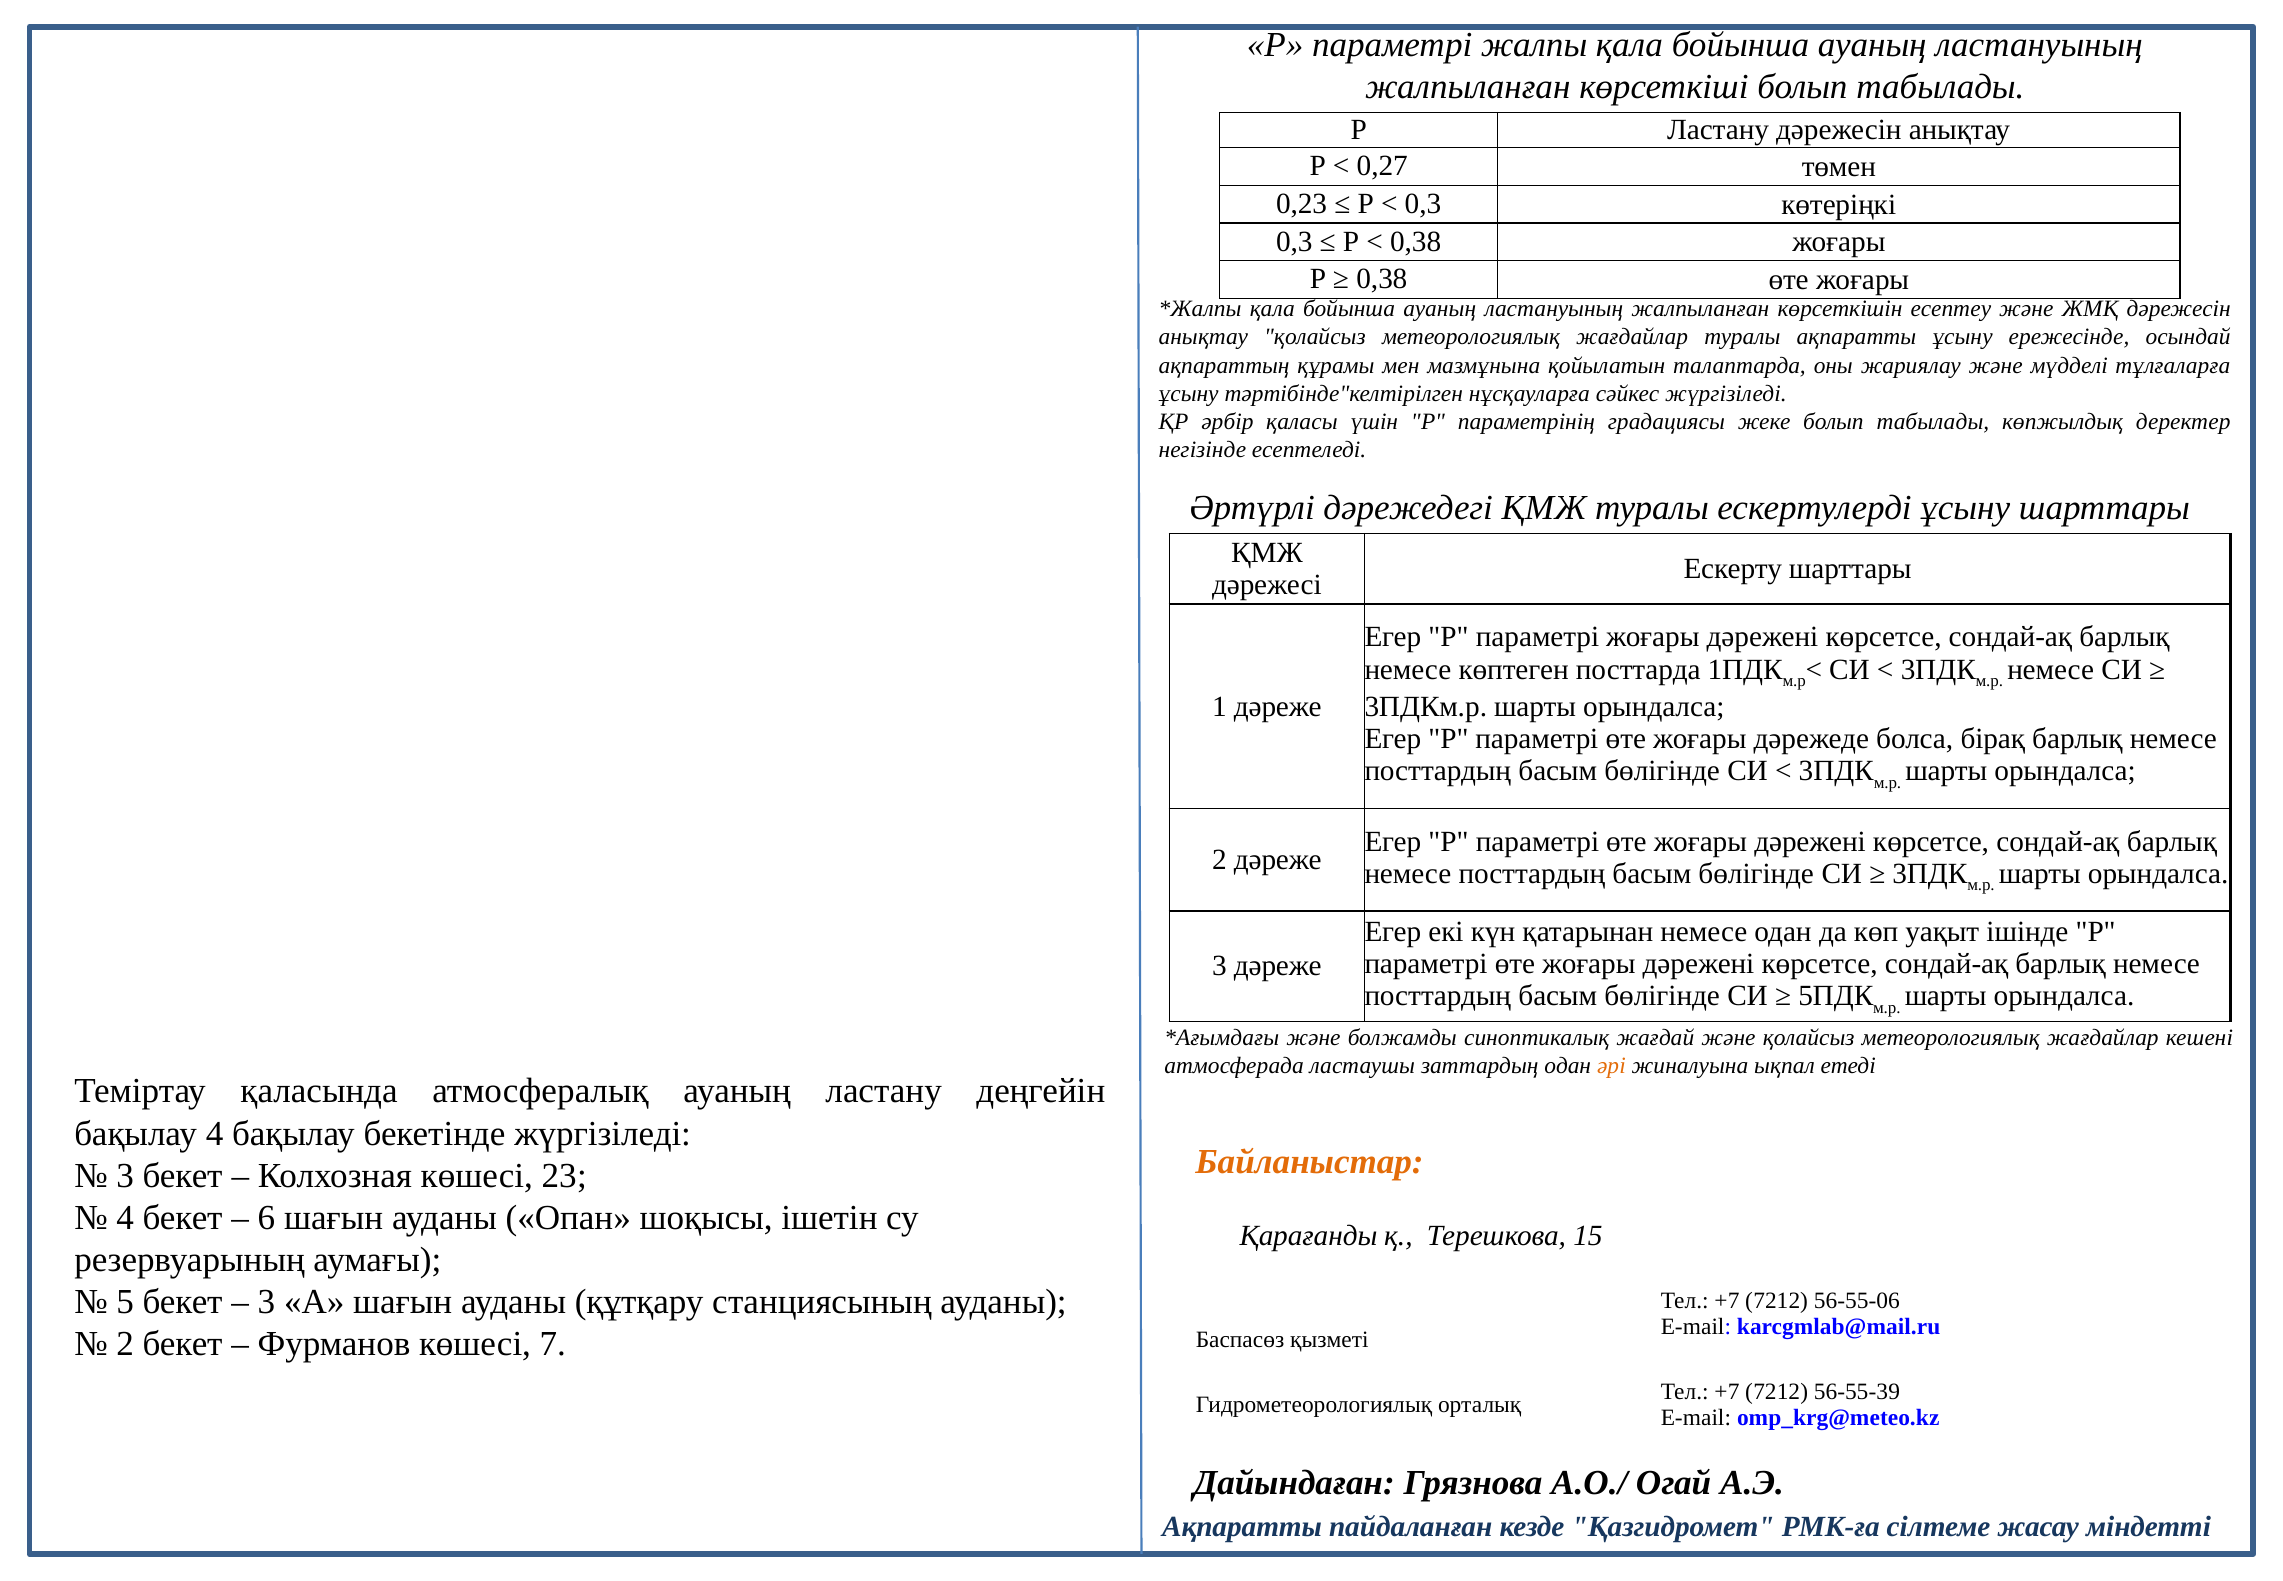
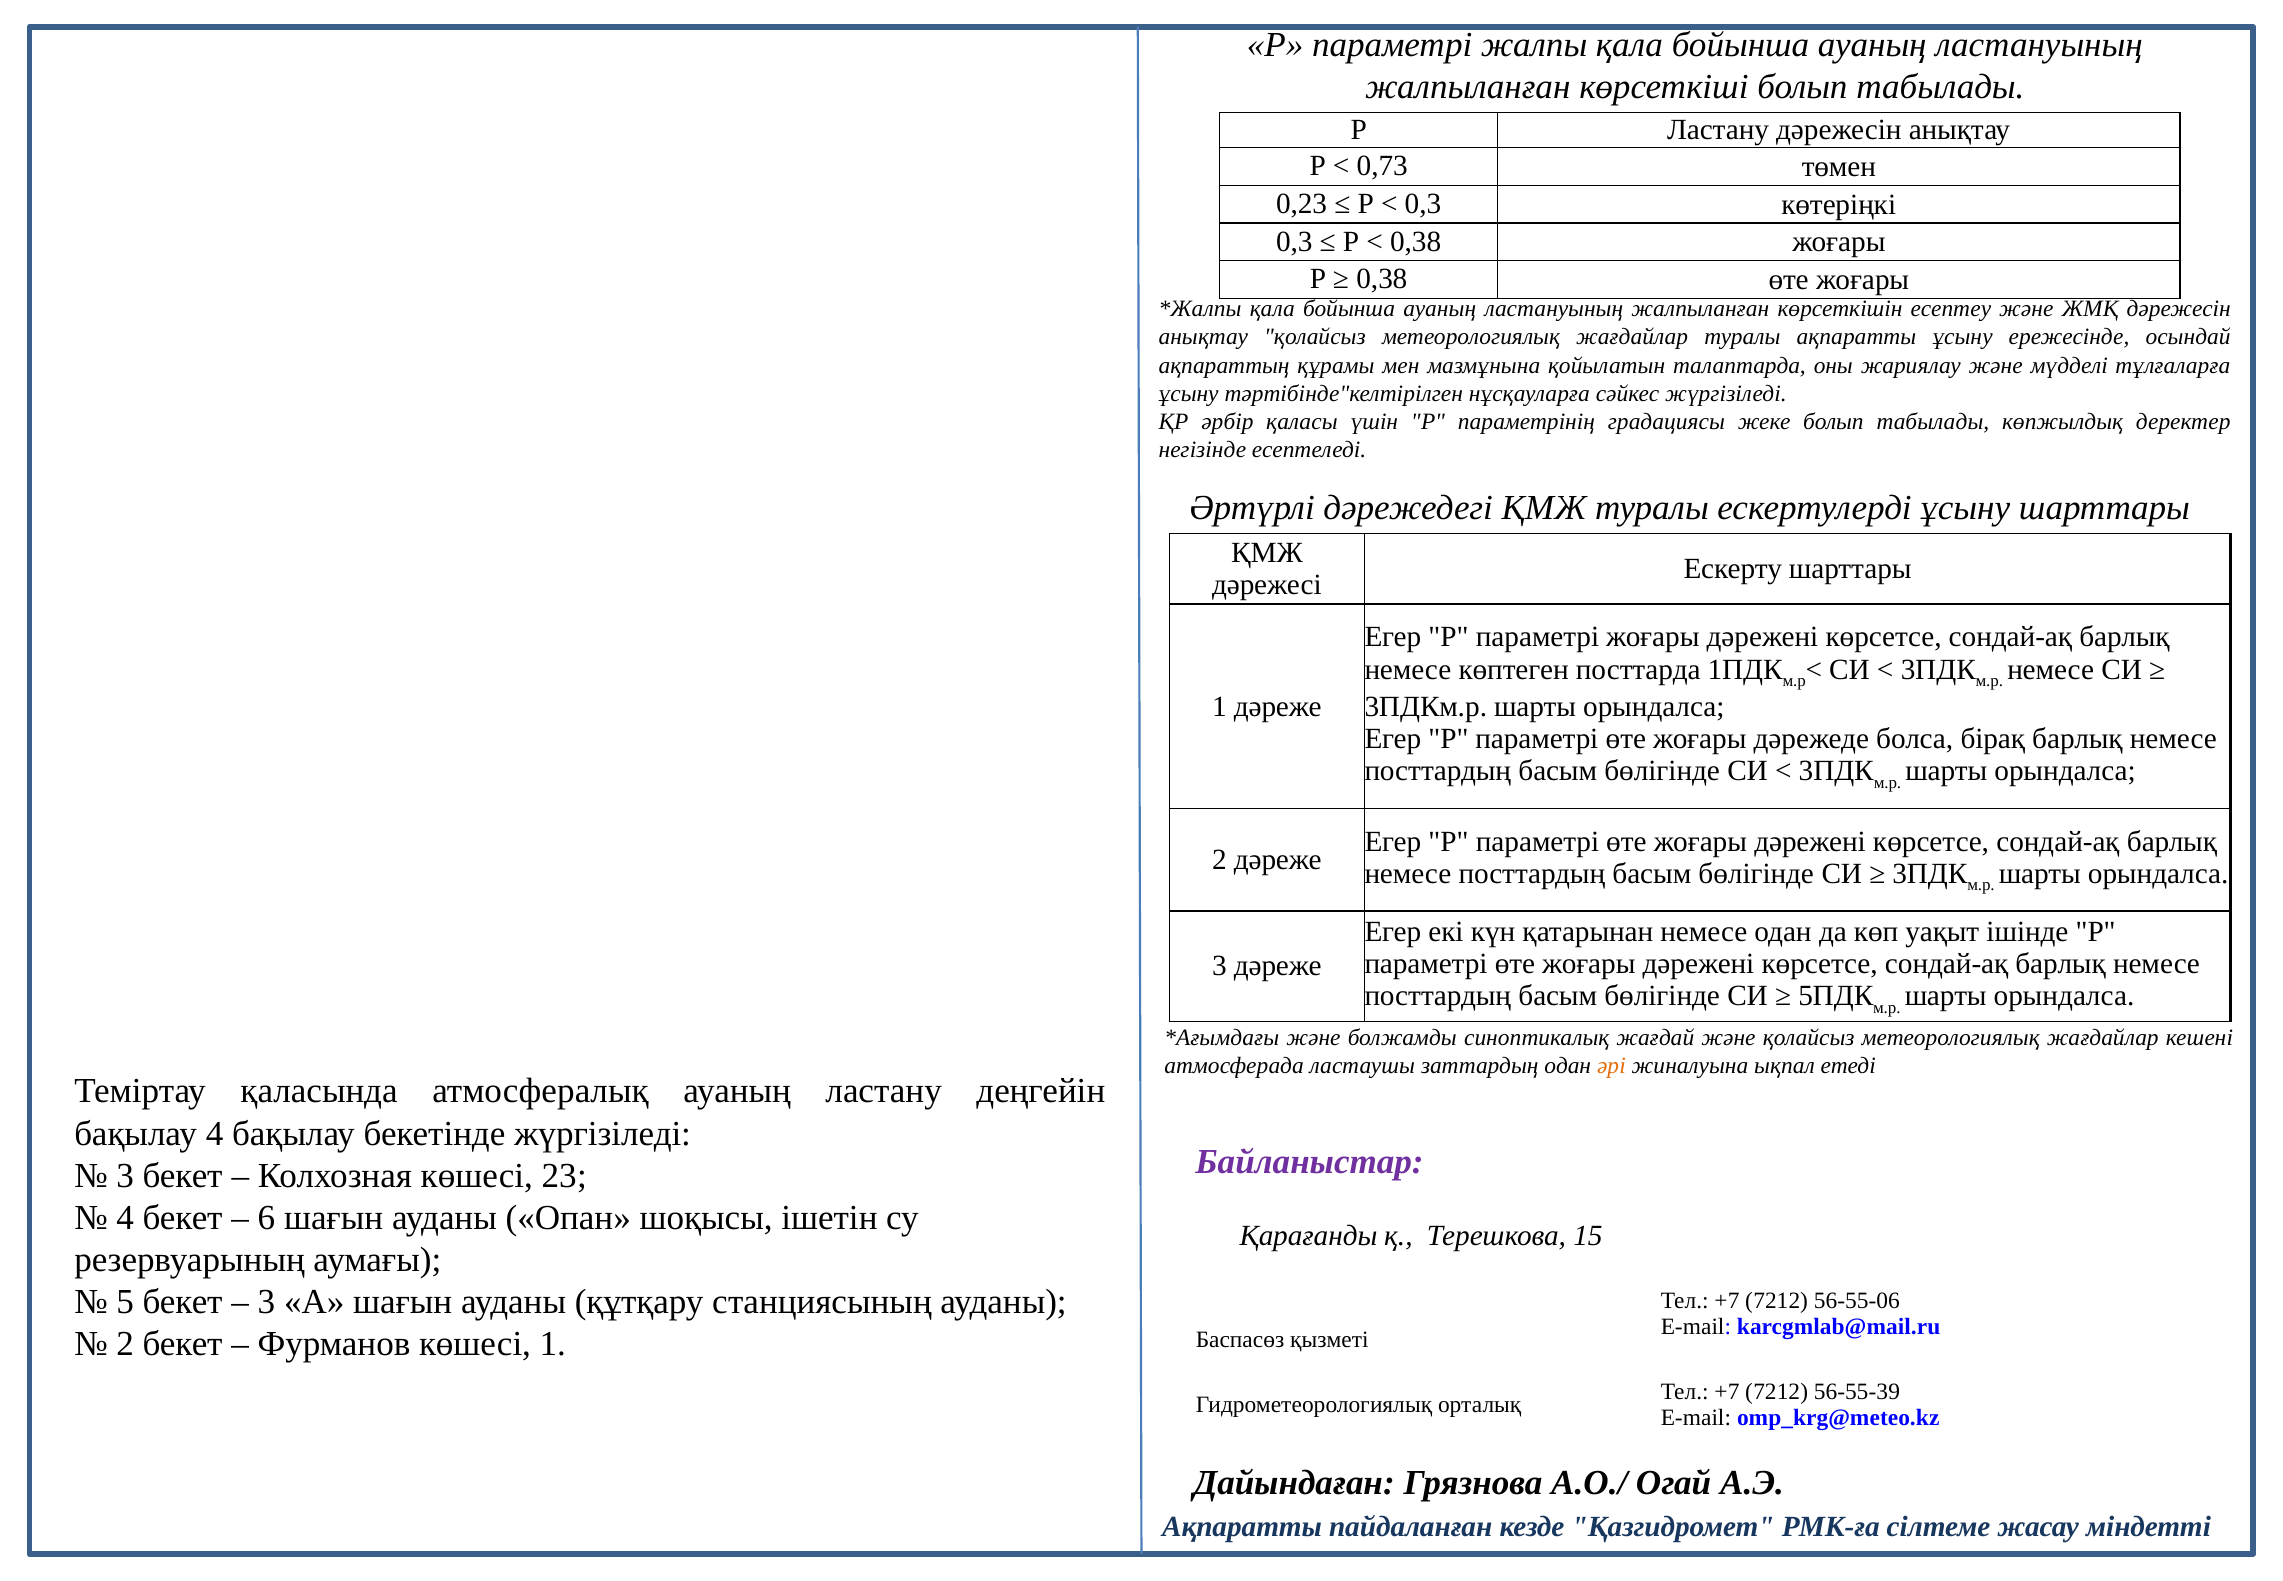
0,27: 0,27 -> 0,73 (1382, 166)
Байланыстар colour: orange -> purple (1309, 1162)
көшесі 7: 7 -> 1 (553, 1344)
